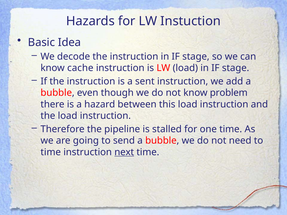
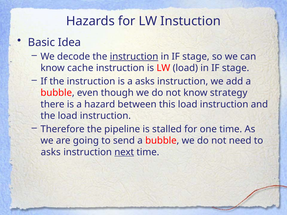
instruction underline: none -> present (134, 57)
a sent: sent -> asks (145, 81)
problem: problem -> strategy (229, 93)
time: time -> asks (51, 152)
